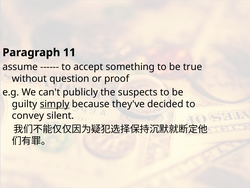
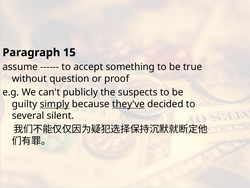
11: 11 -> 15 (69, 52)
they've underline: none -> present (129, 104)
convey: convey -> several (28, 115)
